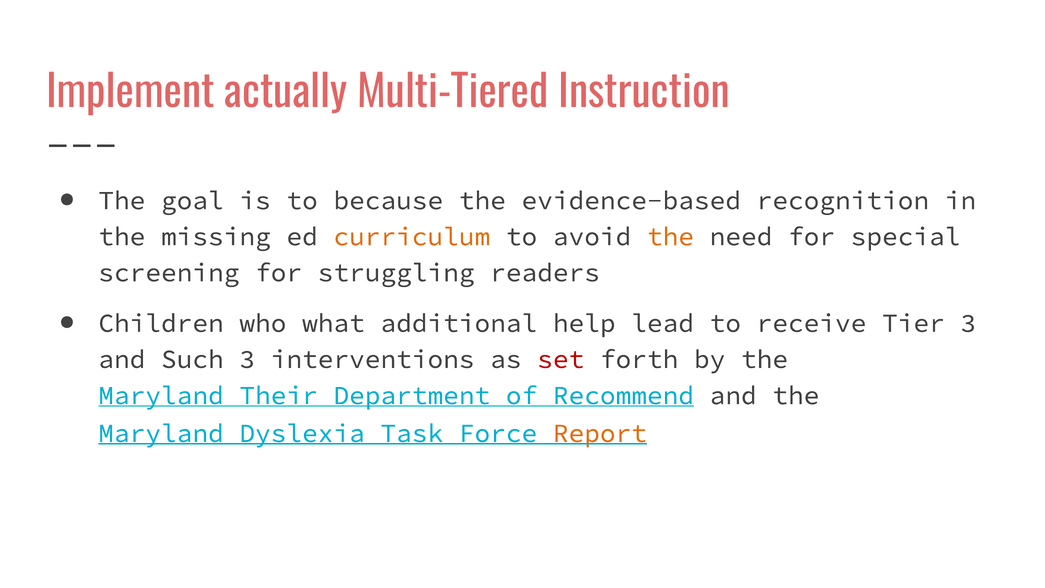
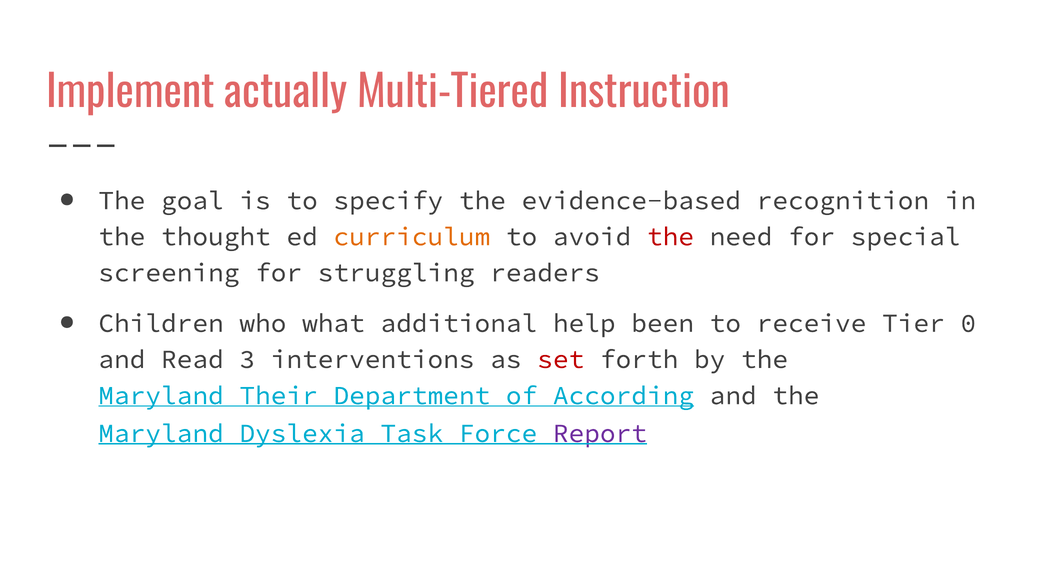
because: because -> specify (388, 201)
missing: missing -> thought (216, 237)
the colour: orange -> red (670, 237)
lead: lead -> been (663, 323)
Tier 3: 3 -> 0 (968, 323)
Such: Such -> Read (192, 359)
Recommend: Recommend -> According (623, 395)
Report colour: orange -> purple (600, 433)
